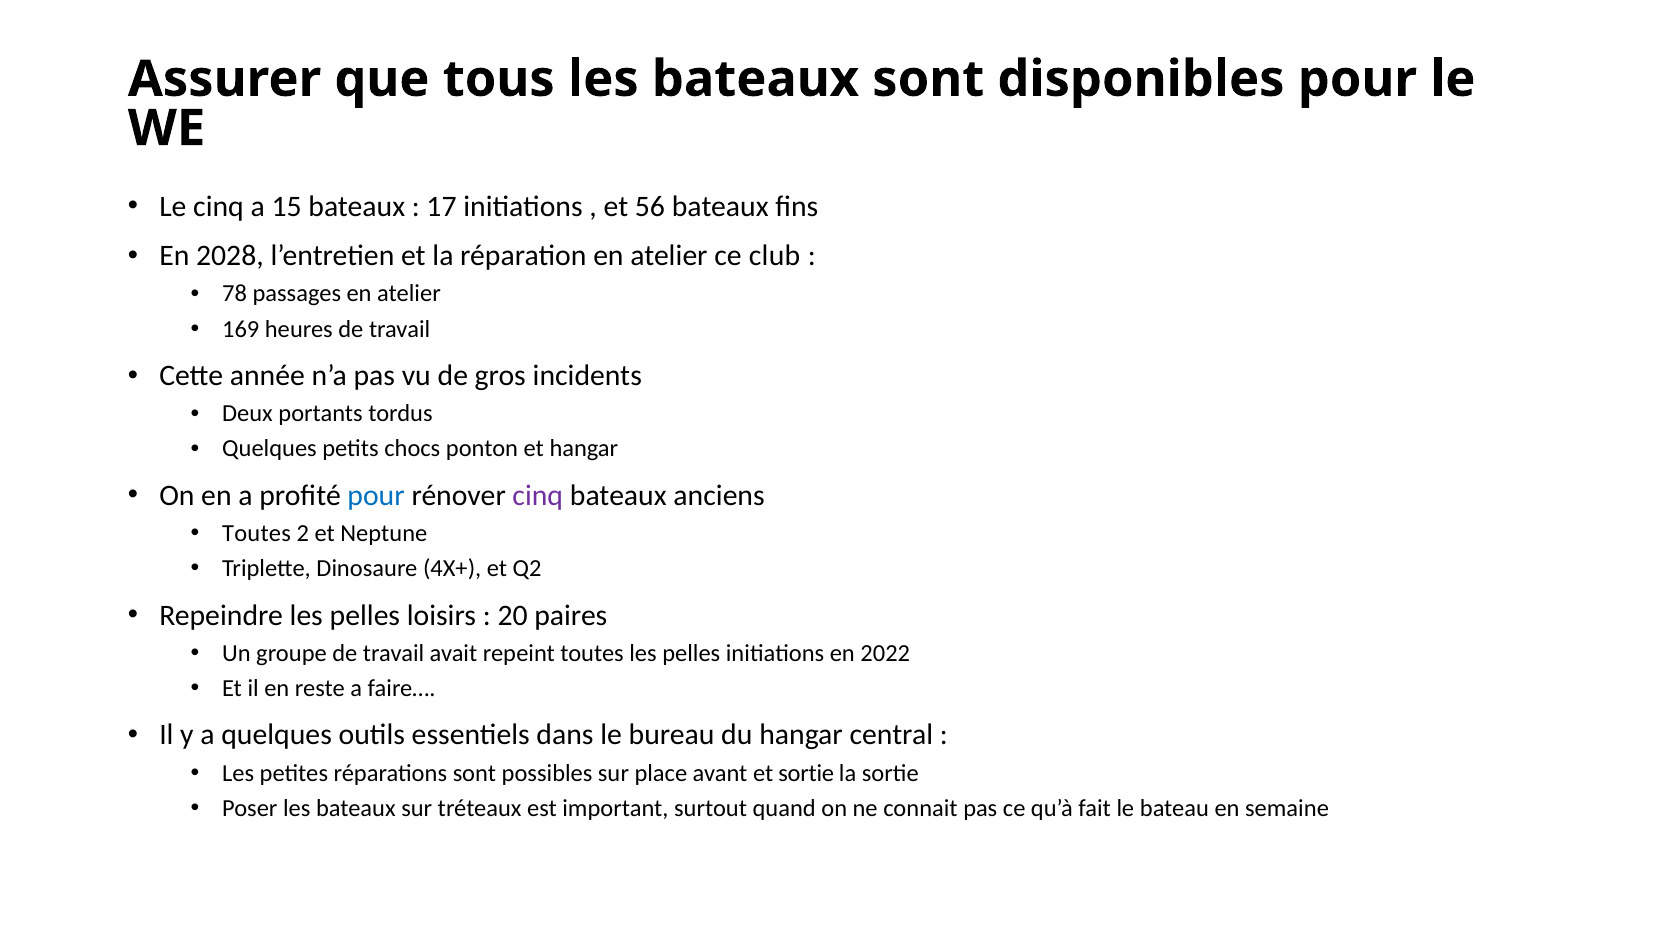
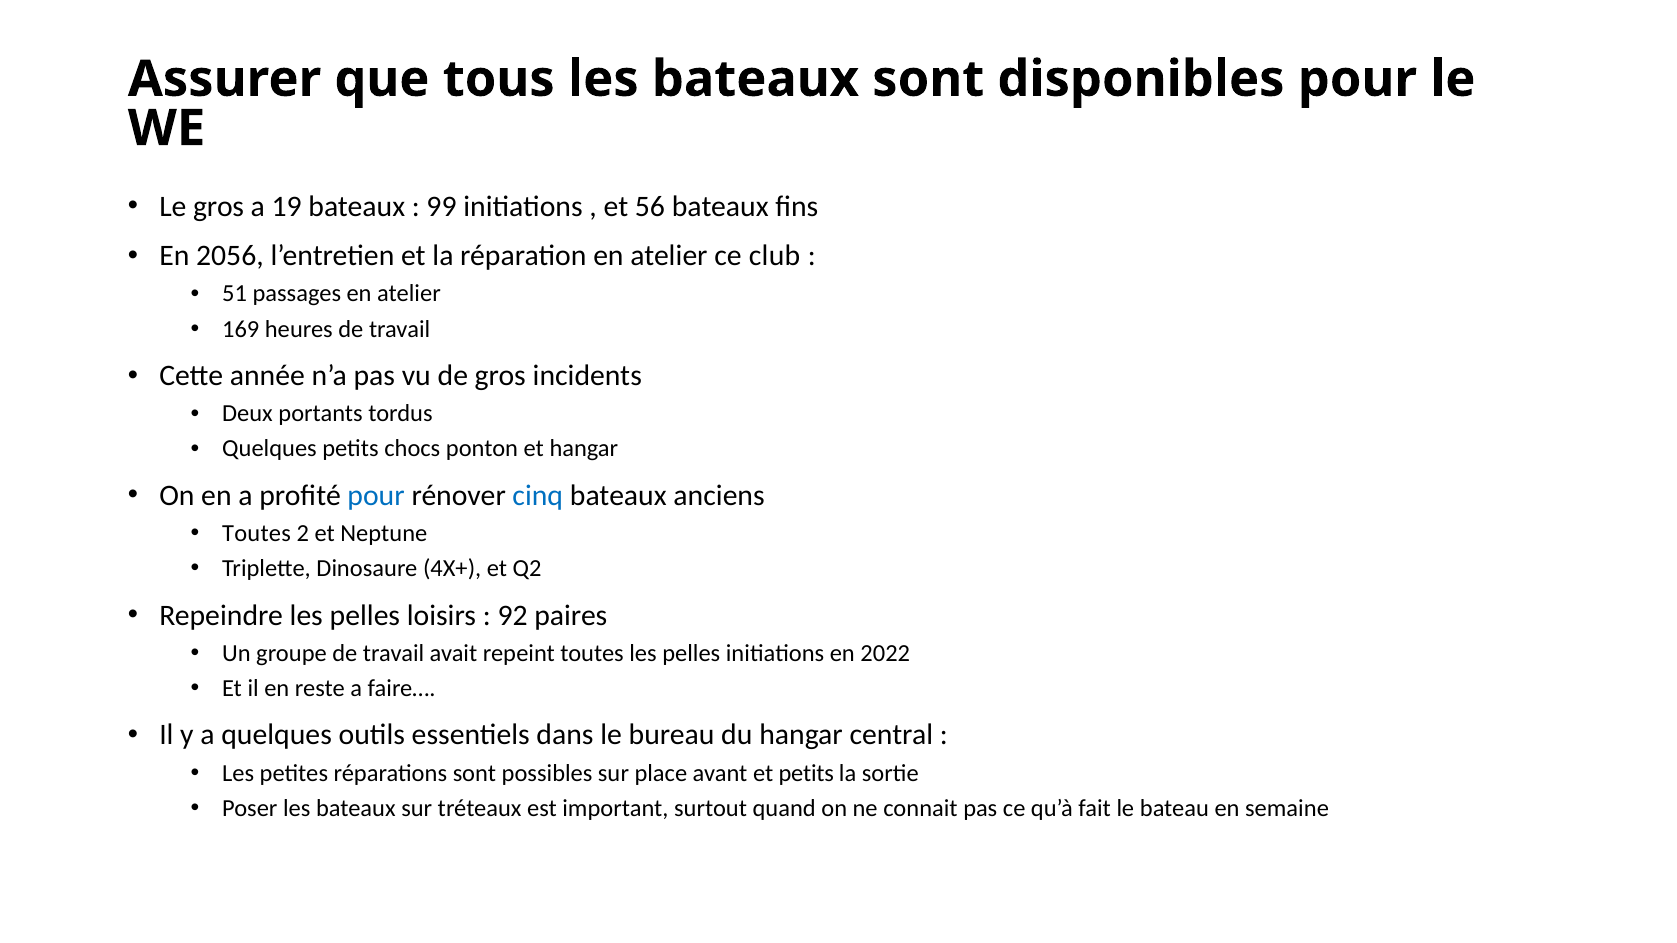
Le cinq: cinq -> gros (219, 206)
15: 15 -> 19 (287, 206)
17: 17 -> 99 (442, 206)
2028: 2028 -> 2056 (230, 256)
78: 78 -> 51 (235, 294)
cinq colour: purple -> blue (538, 496)
20: 20 -> 92 (513, 616)
et sortie: sortie -> petits (806, 773)
